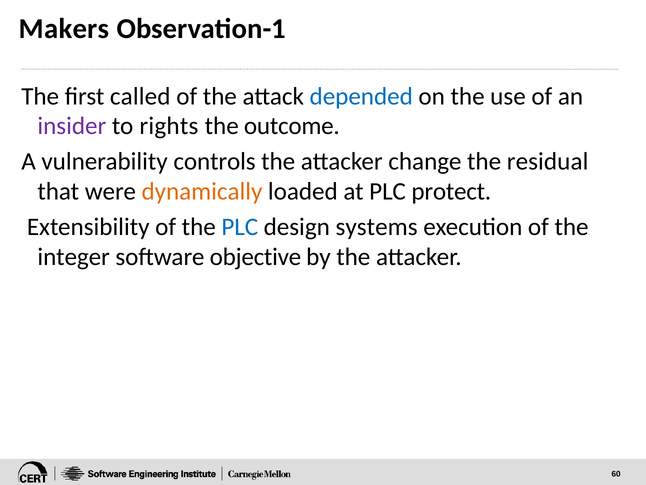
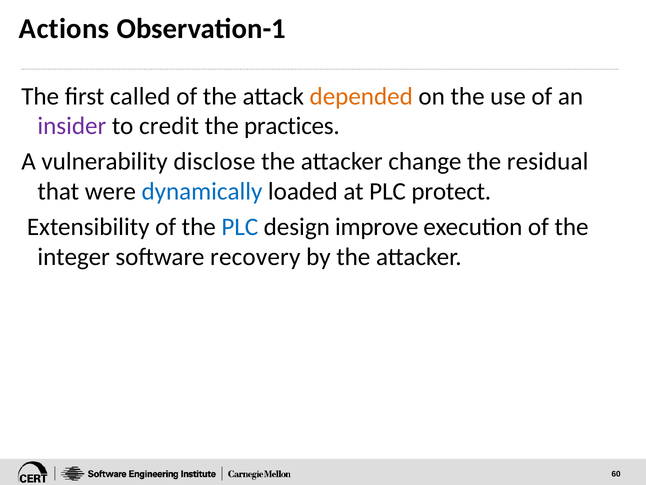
Makers: Makers -> Actions (64, 29)
depended colour: blue -> orange (361, 96)
rights: rights -> credit (169, 126)
outcome: outcome -> practices (292, 126)
controls: controls -> disclose (214, 161)
dynamically colour: orange -> blue (202, 191)
systems: systems -> improve (377, 227)
objective: objective -> recovery (255, 256)
